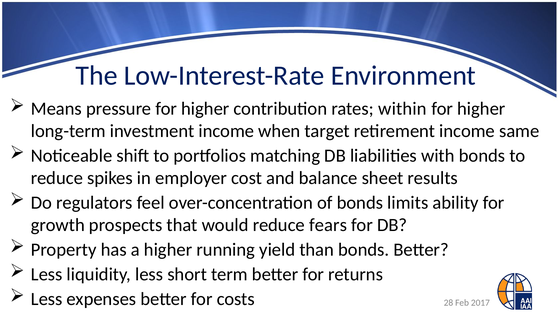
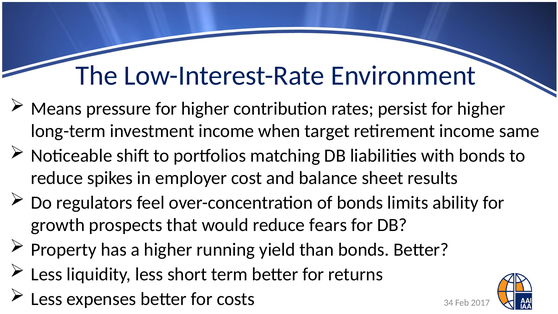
within: within -> persist (403, 109)
28: 28 -> 34 (448, 303)
